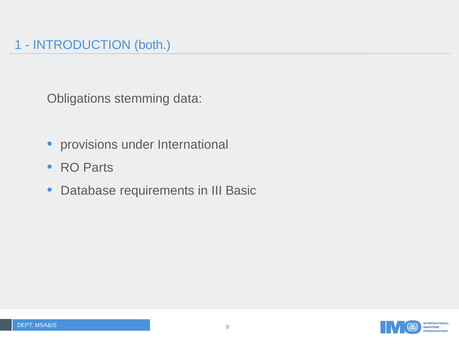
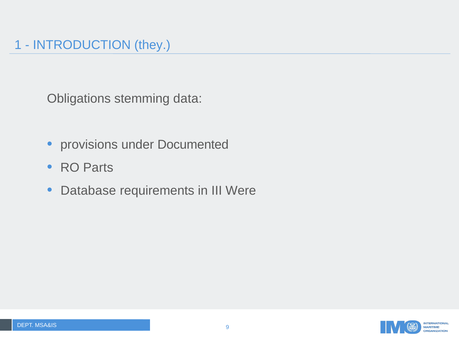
both: both -> they (152, 45)
International: International -> Documented (193, 145)
Basic: Basic -> Were (241, 191)
